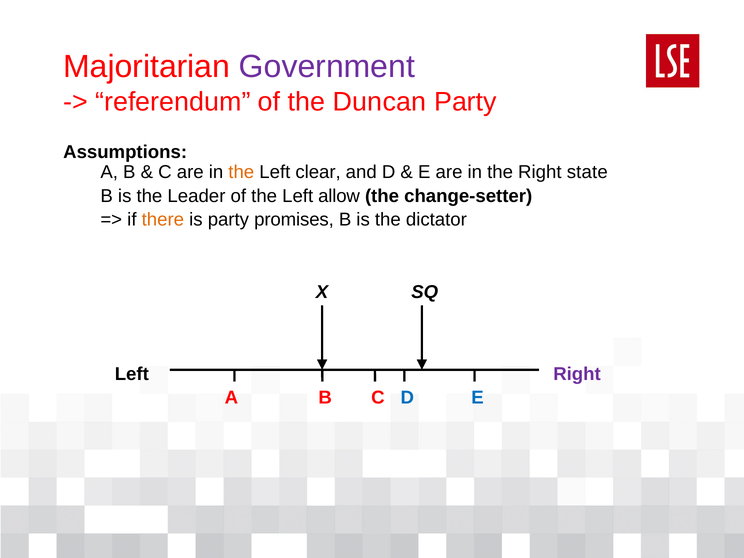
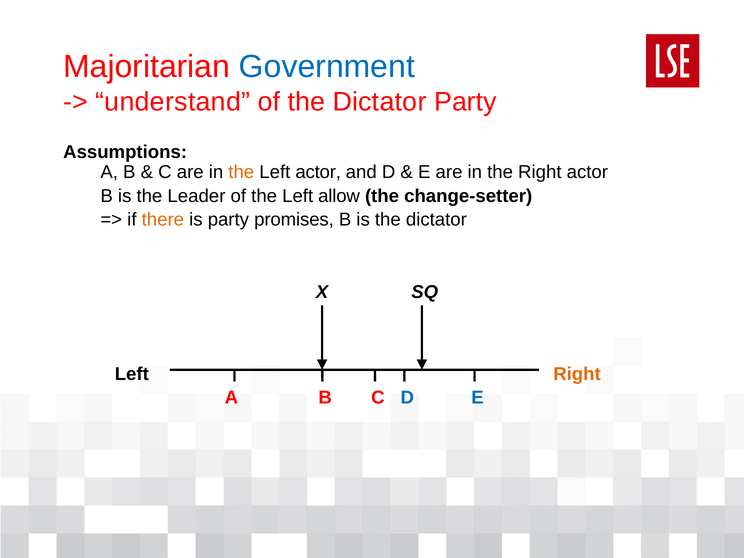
Government colour: purple -> blue (327, 67)
referendum: referendum -> understand (173, 102)
of the Duncan: Duncan -> Dictator (380, 102)
Left clear: clear -> actor (318, 172)
Right state: state -> actor (587, 172)
Right colour: purple -> orange (577, 374)
